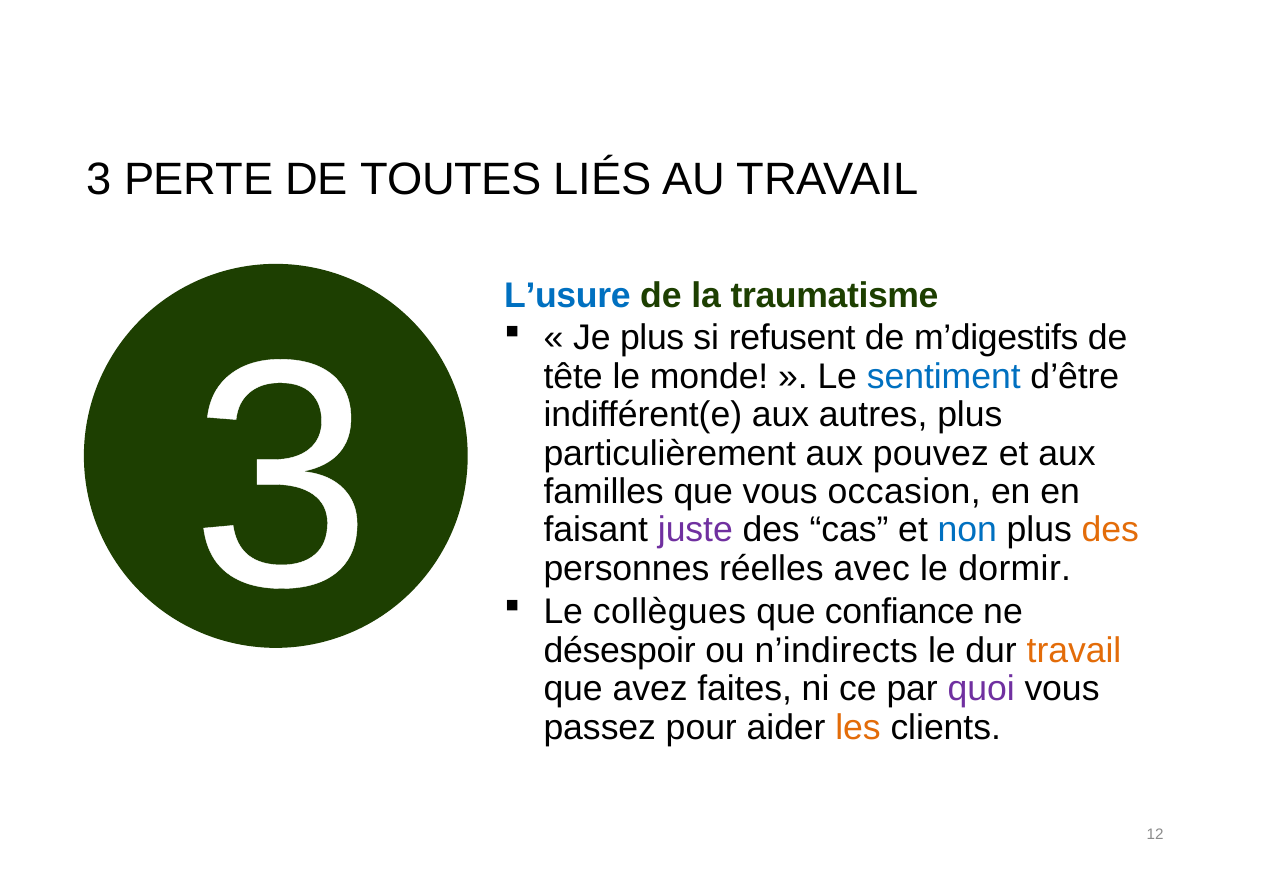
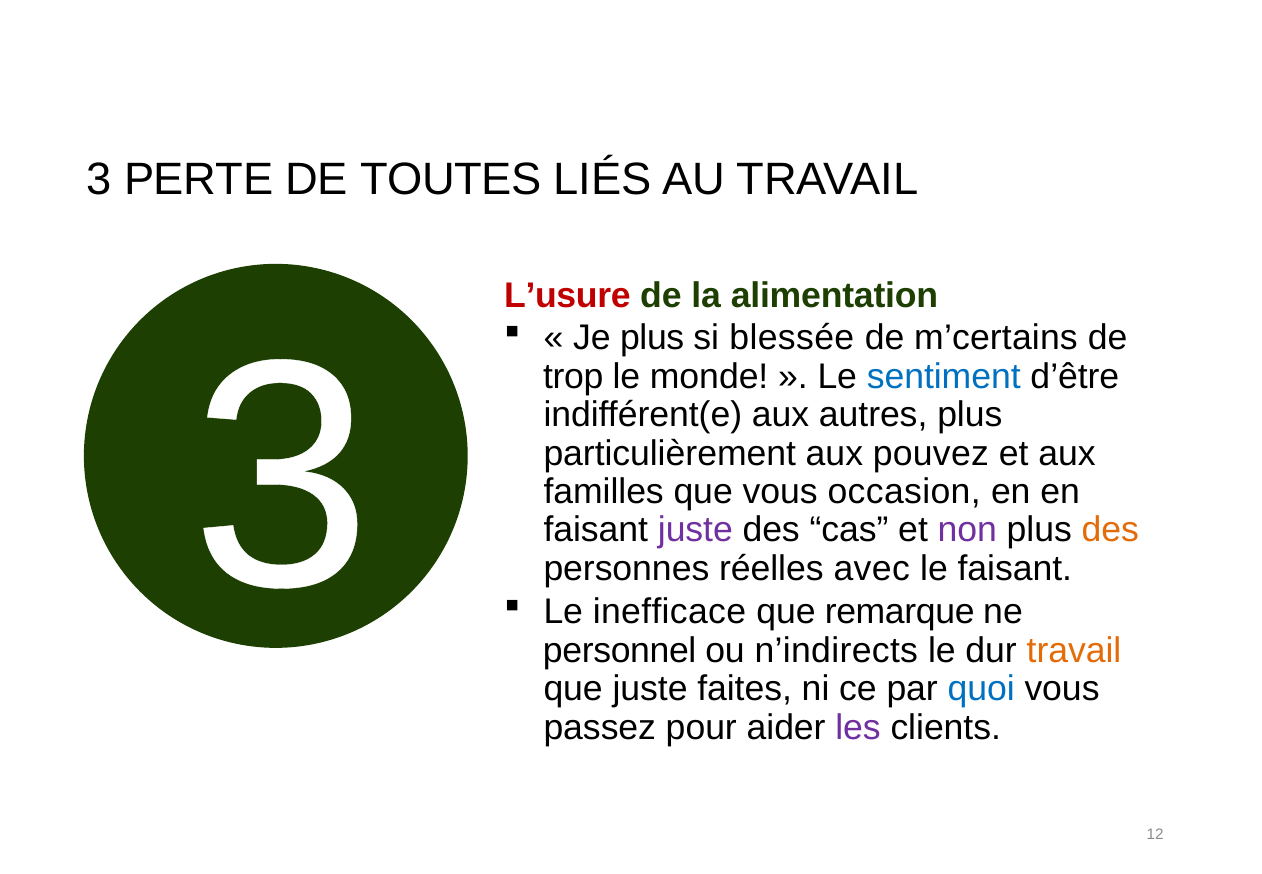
L’usure colour: blue -> red (567, 295)
traumatisme: traumatisme -> alimentation (834, 295)
refusent: refusent -> blessée (792, 338)
m’digestifs: m’digestifs -> m’certains (996, 338)
tête: tête -> trop (573, 376)
non colour: blue -> purple (967, 530)
le dormir: dormir -> faisant (1015, 568)
collègues: collègues -> inefficace (669, 612)
confiance: confiance -> remarque (900, 612)
désespoir: désespoir -> personnel (620, 650)
que avez: avez -> juste (650, 689)
quoi colour: purple -> blue (981, 689)
les colour: orange -> purple (858, 727)
